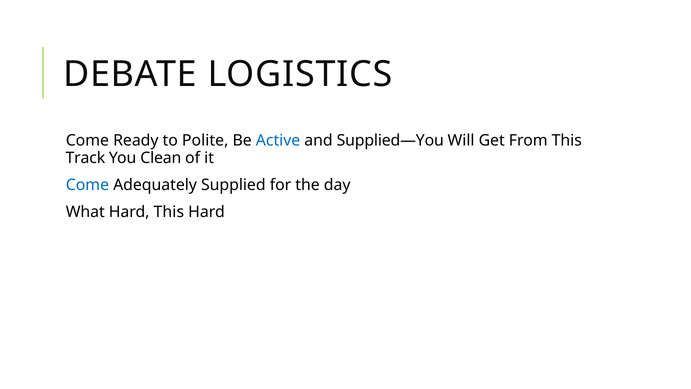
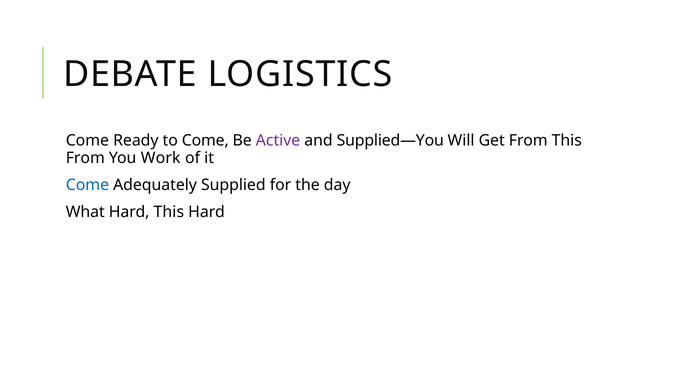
to Polite: Polite -> Come (205, 141)
Active colour: blue -> purple (278, 141)
Track: Track -> From (85, 158)
Clean: Clean -> Work (161, 158)
